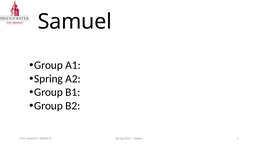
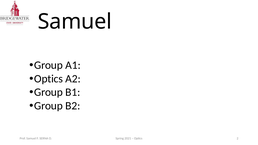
Spring: Spring -> Optics (49, 79)
